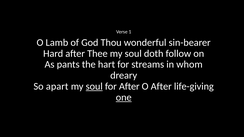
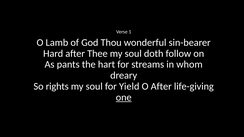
apart: apart -> rights (57, 86)
soul underline: present -> none (94, 86)
for After: After -> Yield (129, 86)
